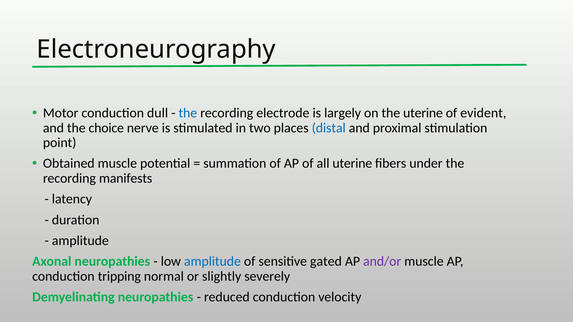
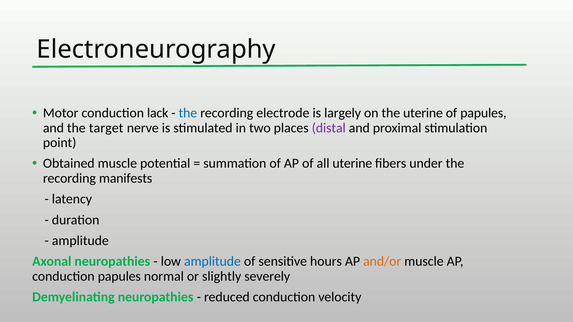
dull: dull -> lack (158, 113)
of evident: evident -> papules (483, 113)
choice: choice -> target (106, 128)
distal colour: blue -> purple (329, 128)
gated: gated -> hours (326, 262)
and/or colour: purple -> orange (382, 262)
conduction tripping: tripping -> papules (119, 276)
